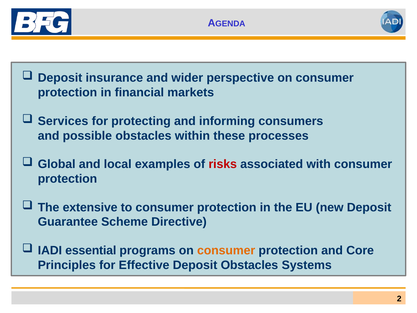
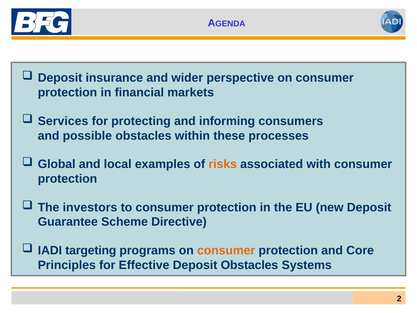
risks colour: red -> orange (223, 164)
extensive: extensive -> investors (90, 207)
essential: essential -> targeting (91, 250)
